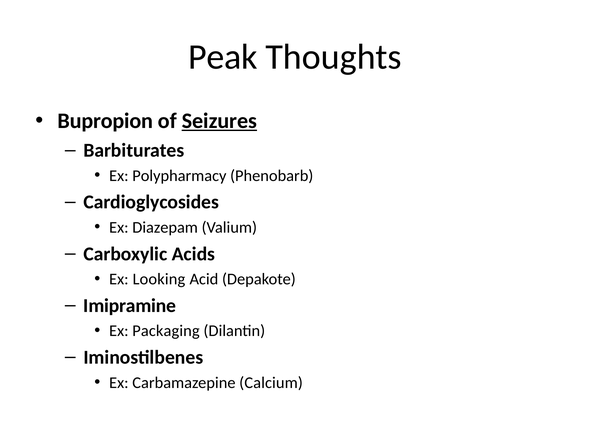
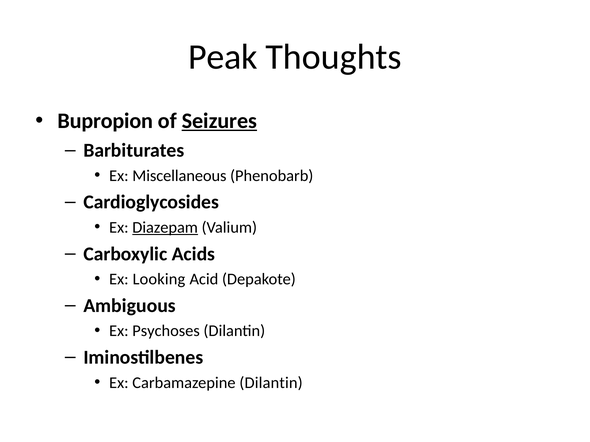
Polypharmacy: Polypharmacy -> Miscellaneous (179, 176)
Diazepam underline: none -> present (165, 228)
Imipramine: Imipramine -> Ambiguous (130, 306)
Packaging: Packaging -> Psychoses (166, 331)
Carbamazepine Calcium: Calcium -> Dilantin (271, 383)
